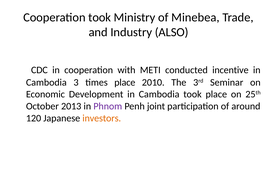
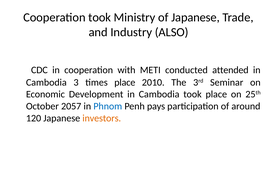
of Minebea: Minebea -> Japanese (196, 17)
incentive: incentive -> attended (230, 70)
2013: 2013 -> 2057 (71, 106)
Phnom colour: purple -> blue (108, 106)
joint: joint -> pays (156, 106)
